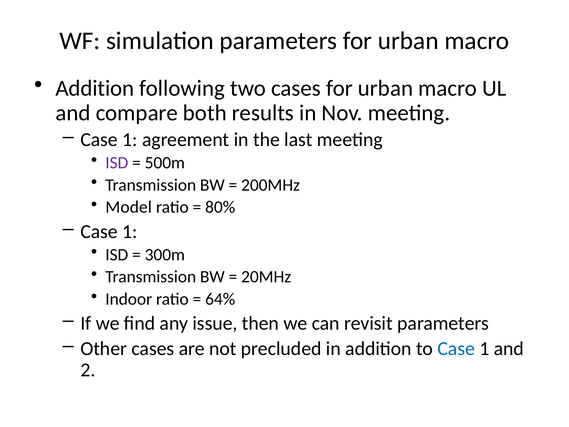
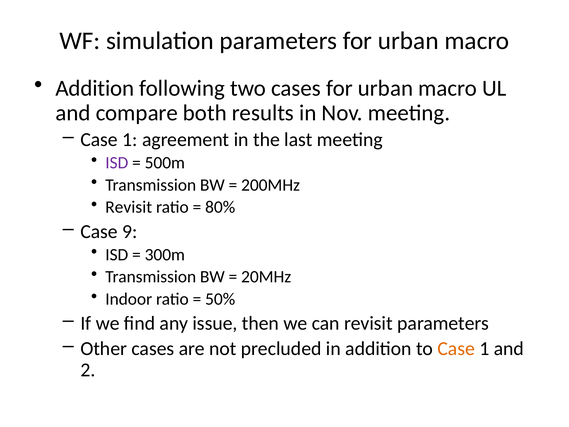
Model: Model -> Revisit (129, 207)
1: 1 -> 9 (130, 231)
64%: 64% -> 50% (220, 299)
Case colour: blue -> orange (456, 349)
